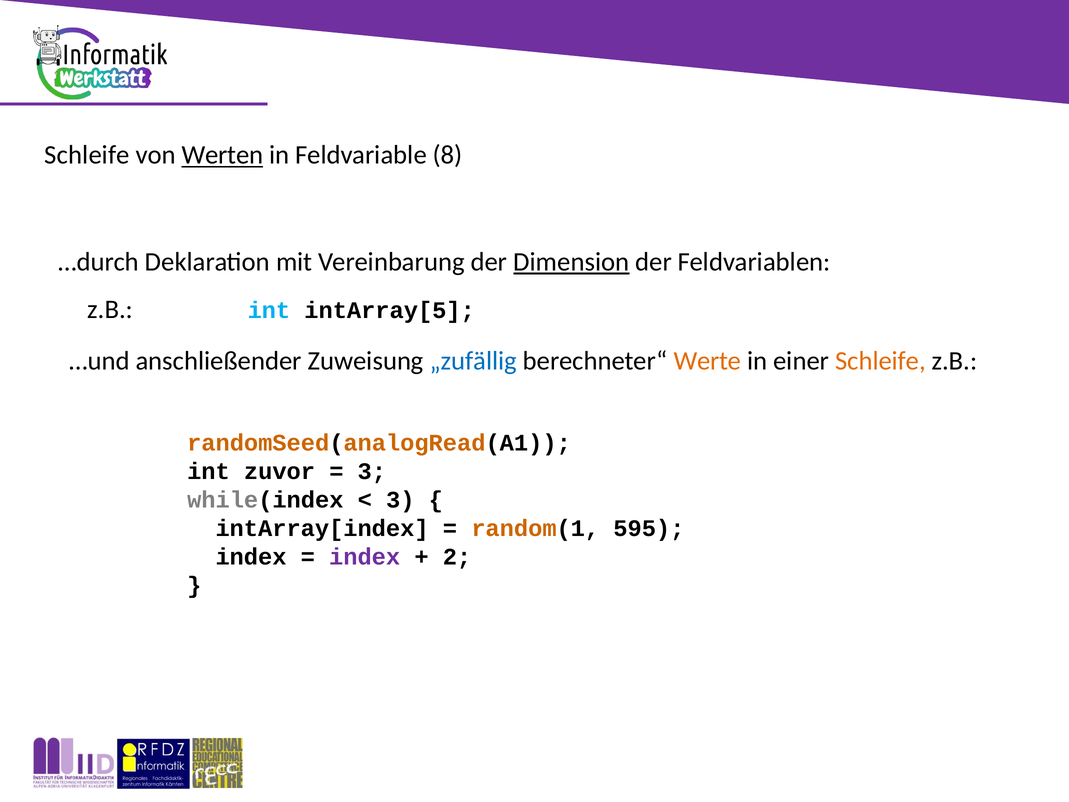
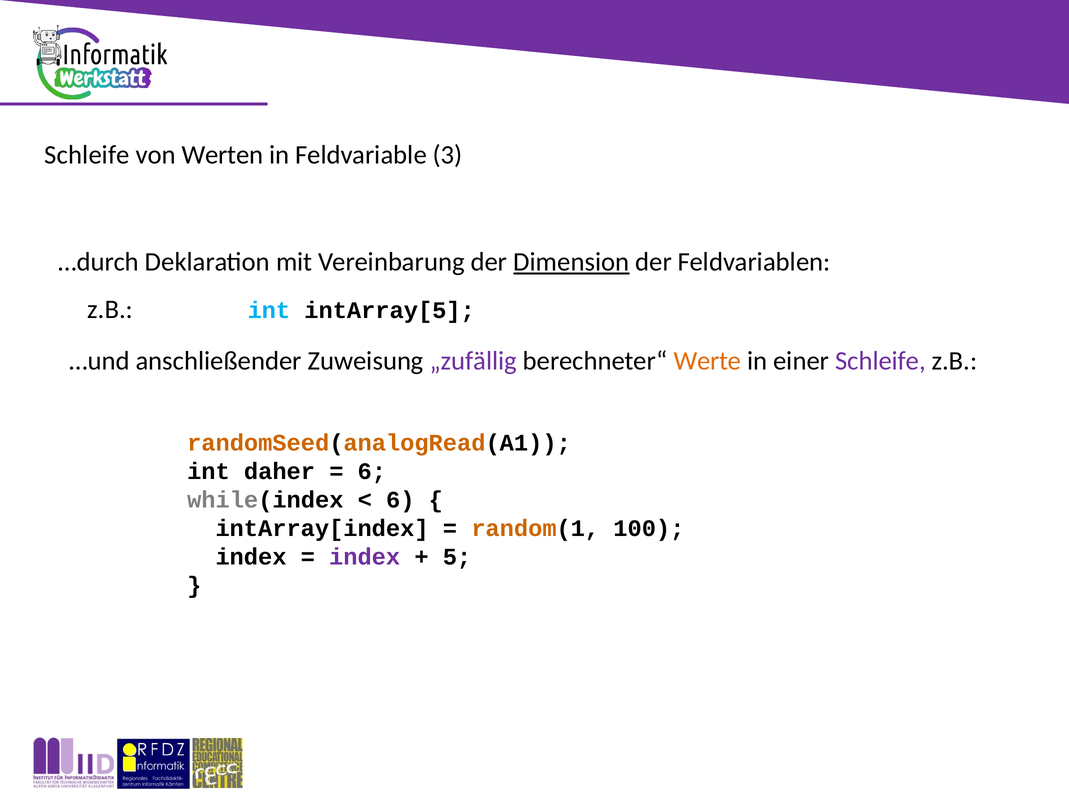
Werten underline: present -> none (222, 155)
8: 8 -> 3 (448, 155)
„zufällig colour: blue -> purple (473, 361)
Schleife colour: orange -> purple (881, 361)
zuvor: zuvor -> daher (280, 471)
3: 3 -> 6 (372, 471)
3: 3 -> 6 (400, 500)
595: 595 -> 100 (649, 528)
2: 2 -> 5 (457, 557)
